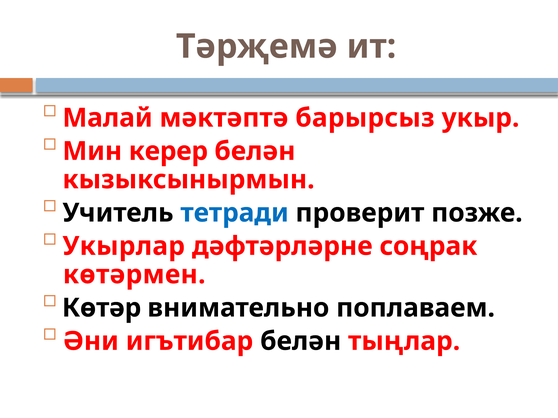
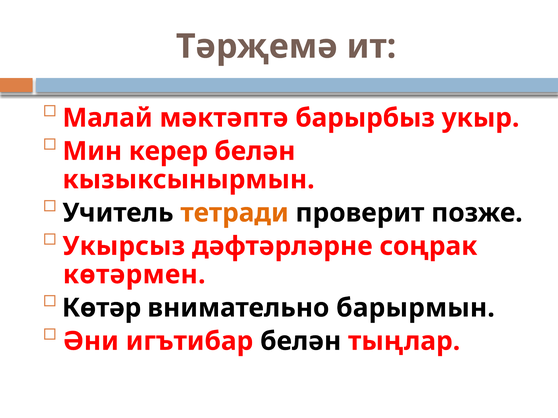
барырсыз: барырсыз -> барырбыз (365, 118)
тетради colour: blue -> orange (235, 213)
Укырлар: Укырлар -> Укырсыз (124, 246)
поплаваем: поплаваем -> барырмын (415, 308)
